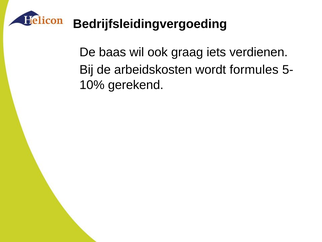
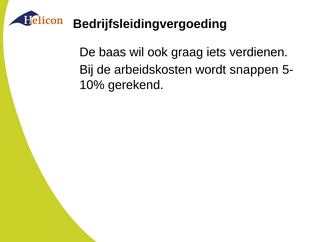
formules: formules -> snappen (254, 70)
